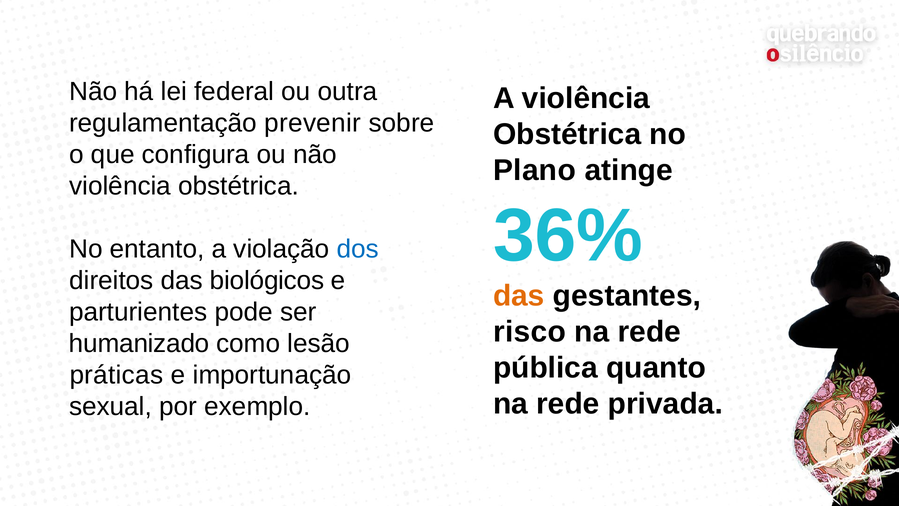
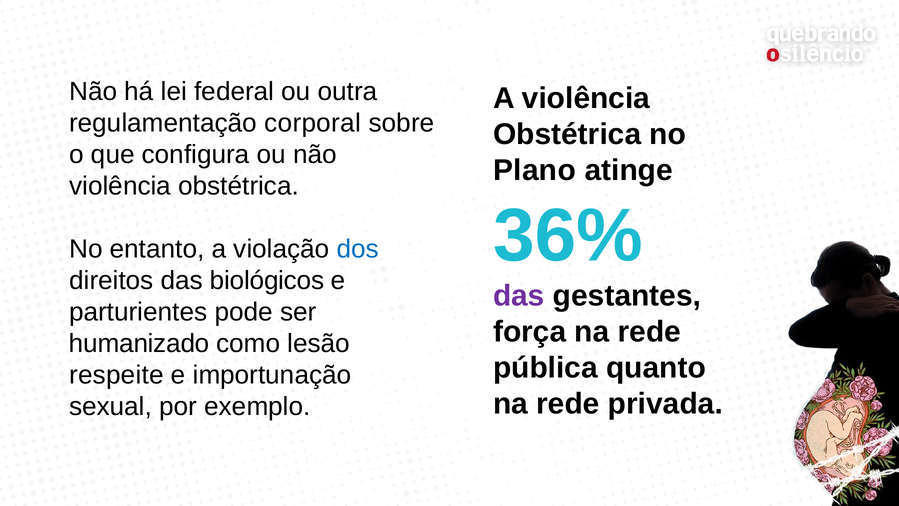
prevenir: prevenir -> corporal (313, 123)
das colour: orange -> purple (519, 296)
risco: risco -> força (530, 332)
práticas: práticas -> respeite (116, 375)
